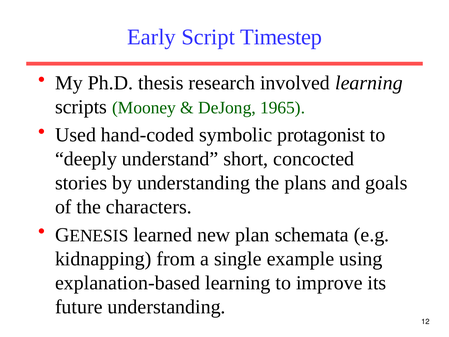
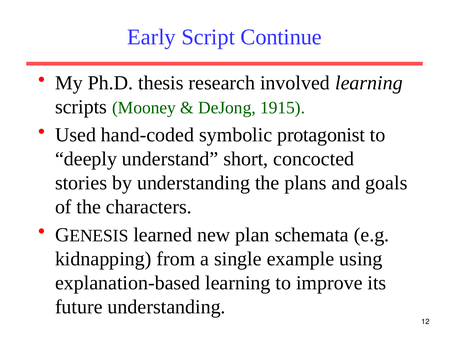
Timestep: Timestep -> Continue (281, 37)
1965: 1965 -> 1915 (283, 108)
